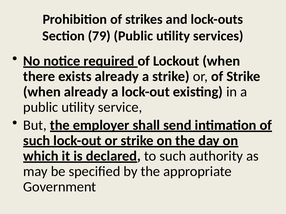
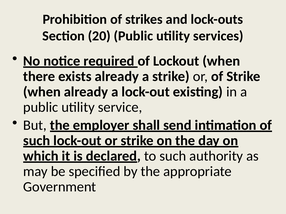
79: 79 -> 20 (99, 36)
